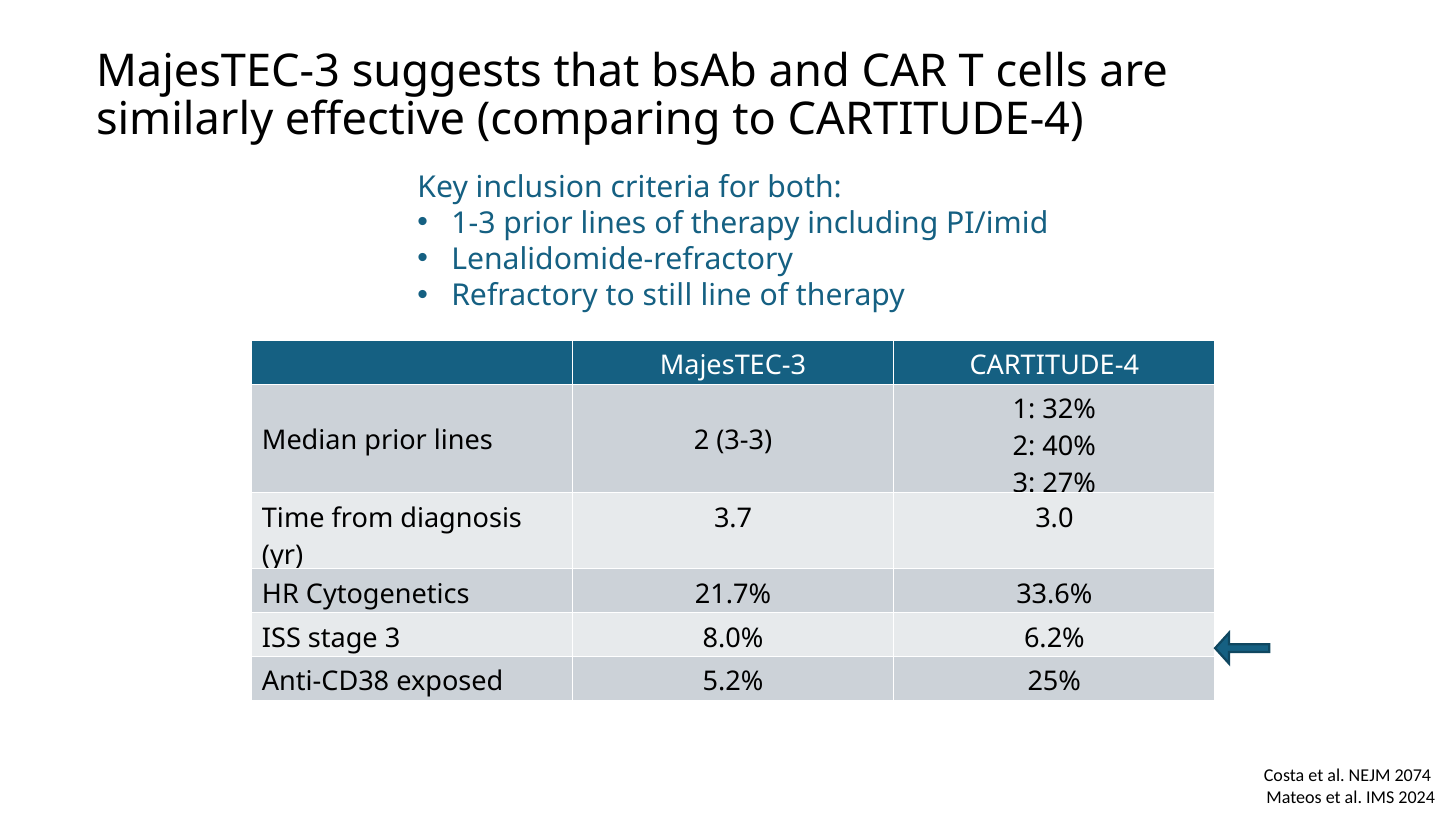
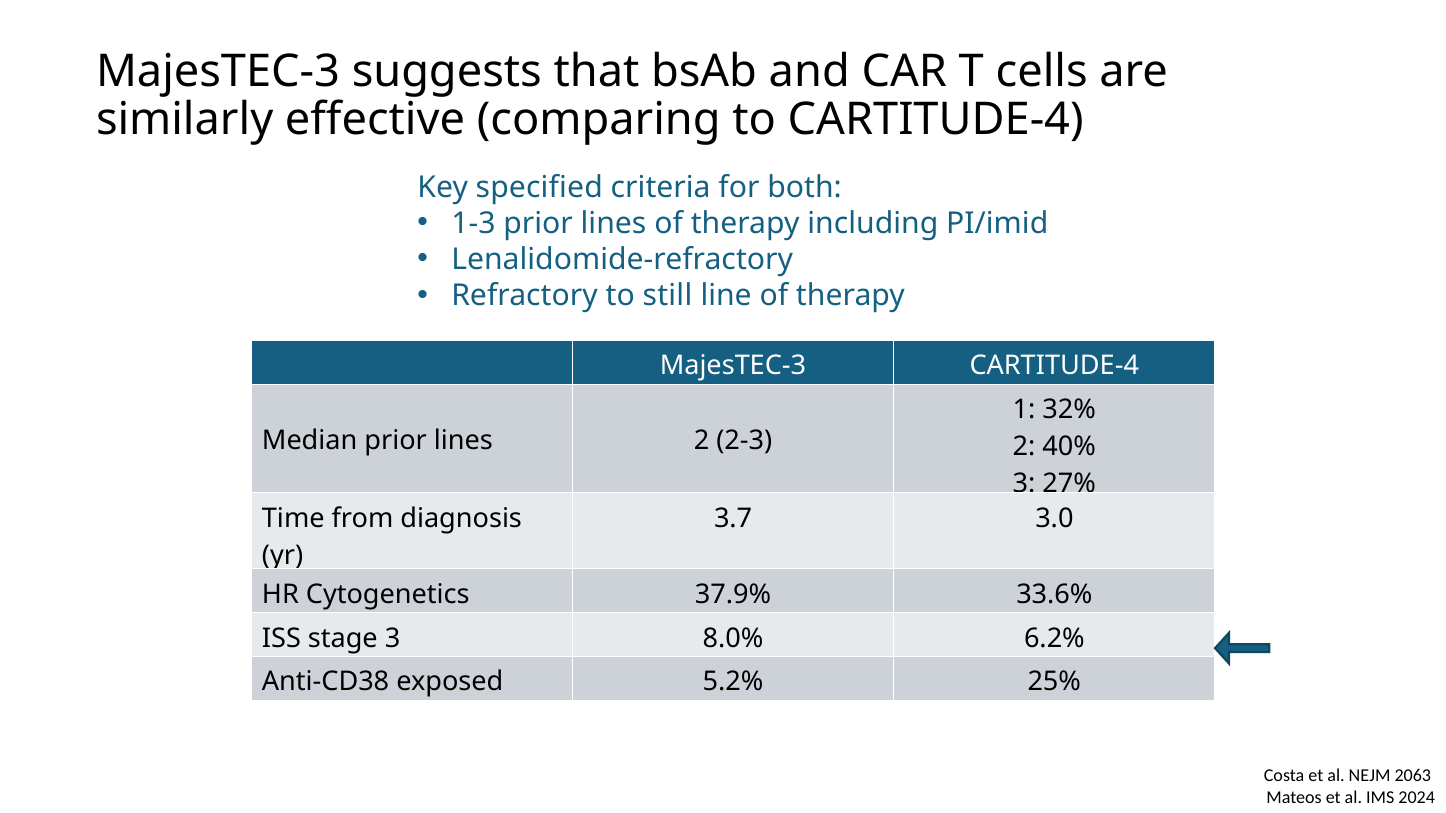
inclusion: inclusion -> specified (539, 187)
3-3: 3-3 -> 2-3 (744, 440)
21.7%: 21.7% -> 37.9% (733, 594)
2074: 2074 -> 2063 (1413, 776)
